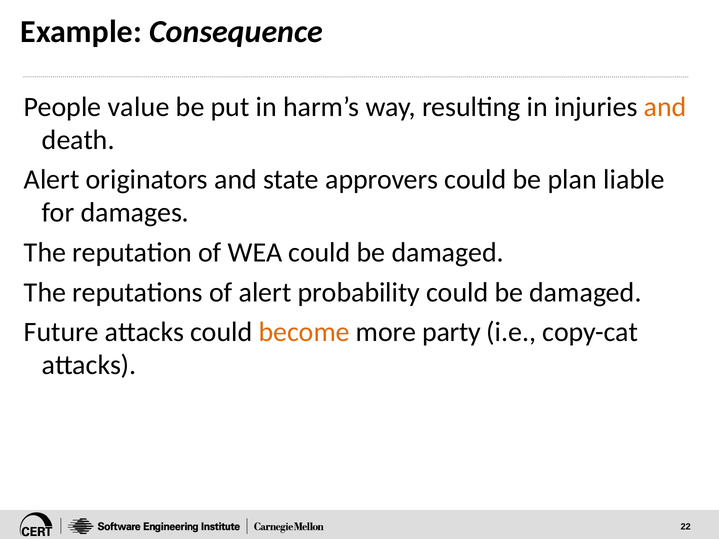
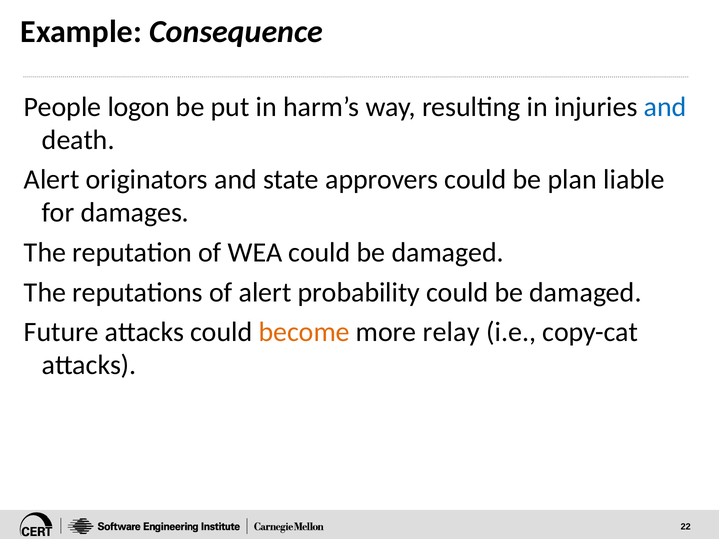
value: value -> logon (139, 107)
and colour: orange -> blue (665, 107)
party: party -> relay (451, 332)
